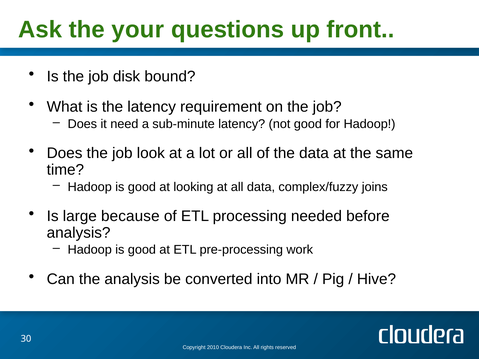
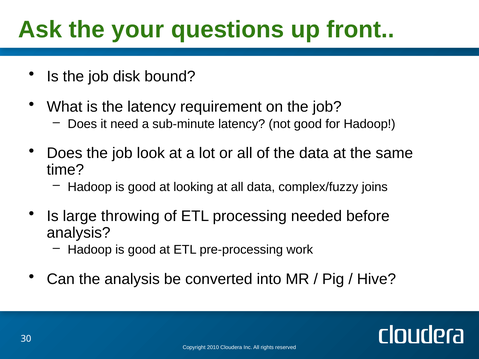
because: because -> throwing (130, 216)
